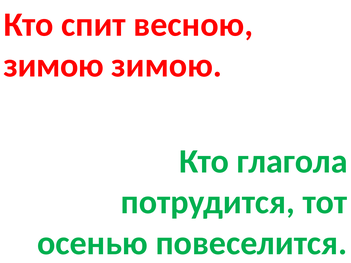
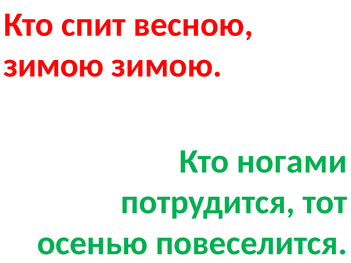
глагола: глагола -> ногами (292, 161)
